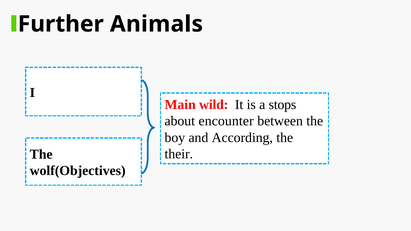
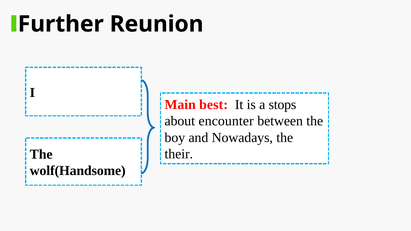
Animals: Animals -> Reunion (157, 24)
wild: wild -> best (214, 105)
According: According -> Nowadays (242, 138)
wolf(Objectives: wolf(Objectives -> wolf(Handsome (78, 171)
